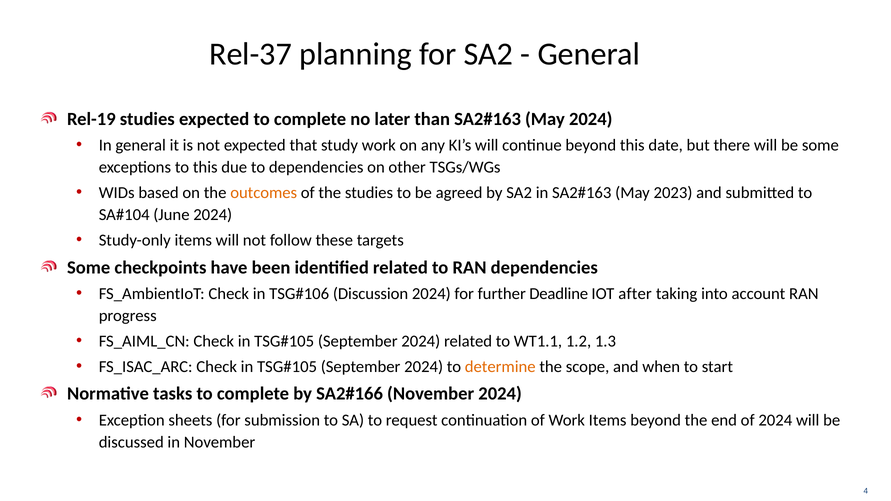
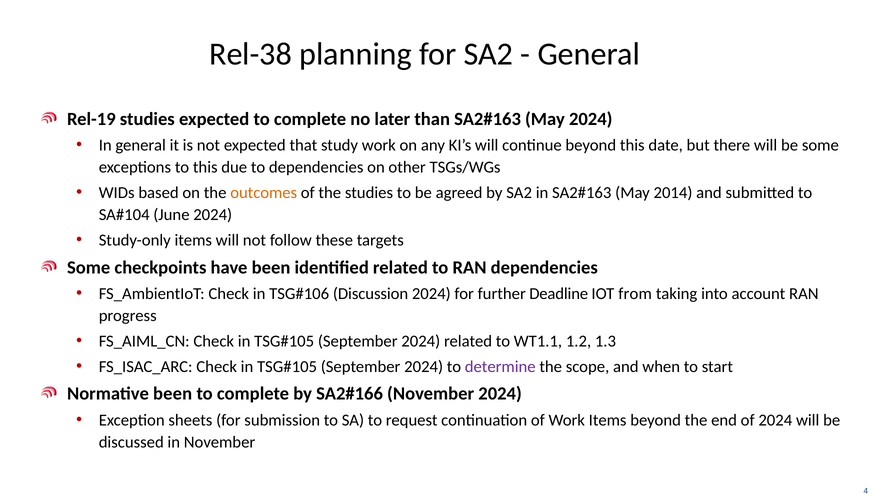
Rel-37: Rel-37 -> Rel-38 (251, 54)
2023: 2023 -> 2014 (673, 193)
after: after -> from (635, 294)
determine colour: orange -> purple (500, 367)
Normative tasks: tasks -> been (173, 394)
